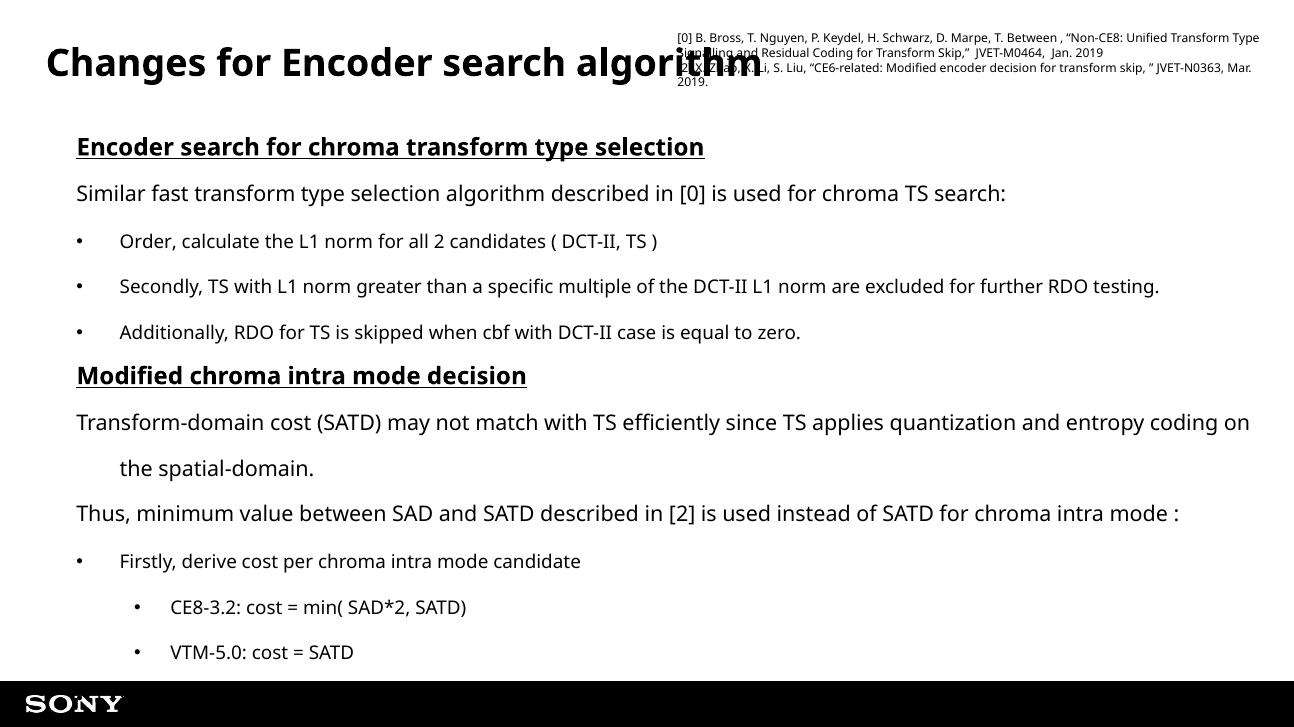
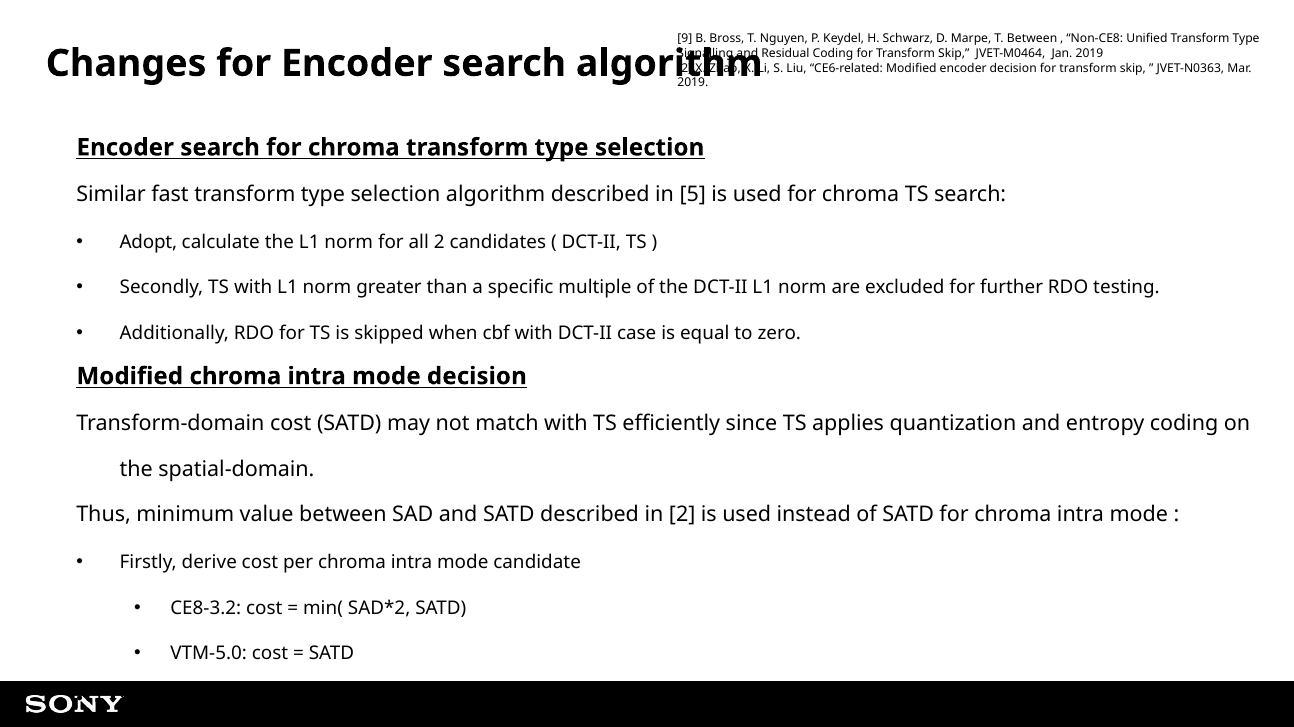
0: 0 -> 9 (685, 39)
in 0: 0 -> 5 (693, 195)
Order: Order -> Adopt (148, 242)
